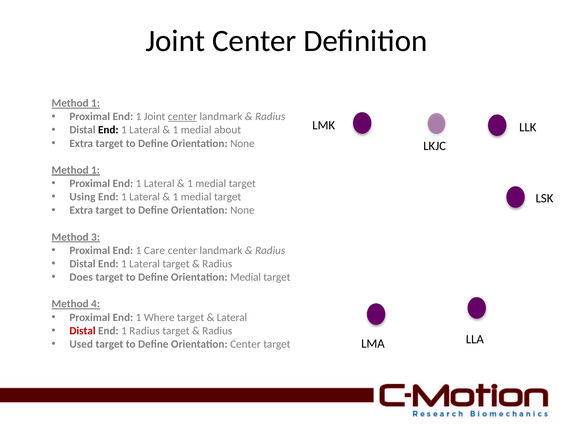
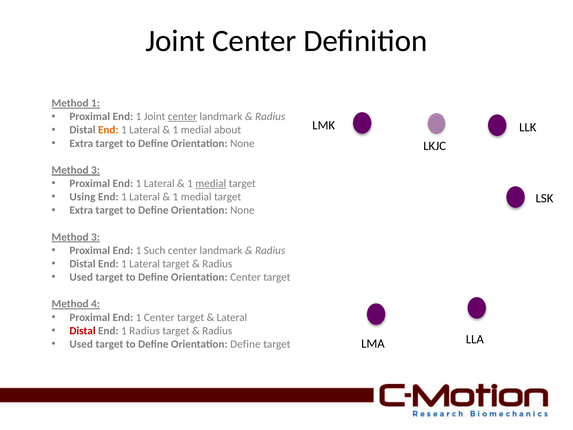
End colour: black -> orange (108, 130)
1: 1 -> 3 (96, 170)
medial underline: none -> present (211, 183)
Care: Care -> Such (155, 250)
Does: Does -> Used (81, 277)
Orientation Medial: Medial -> Center (245, 277)
1 Where: Where -> Center (159, 317)
Orientation Center: Center -> Define (245, 344)
